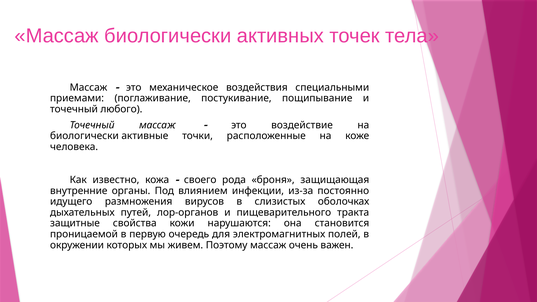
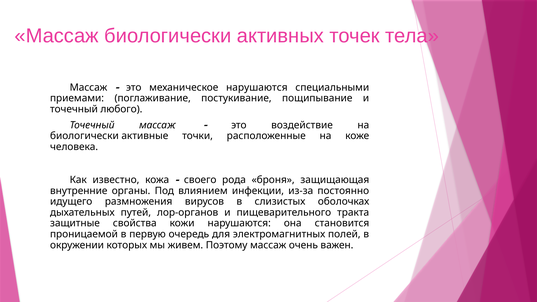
механическое воздействия: воздействия -> нарушаются (257, 87)
